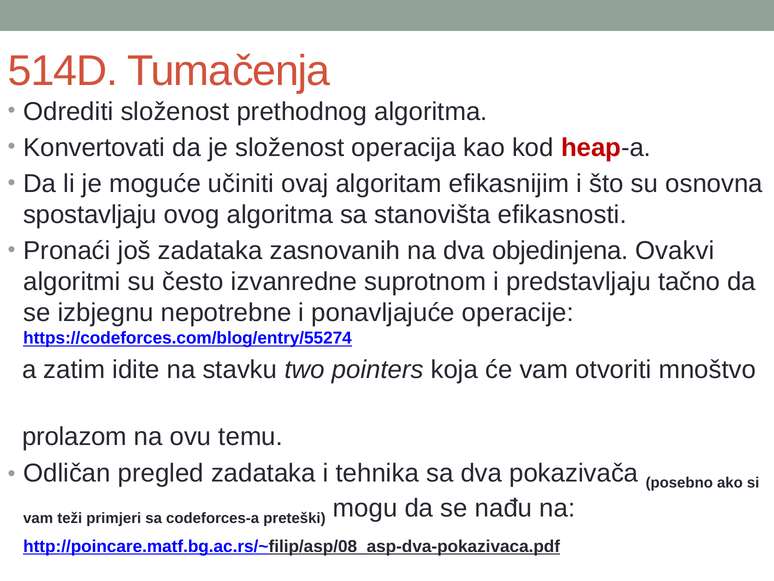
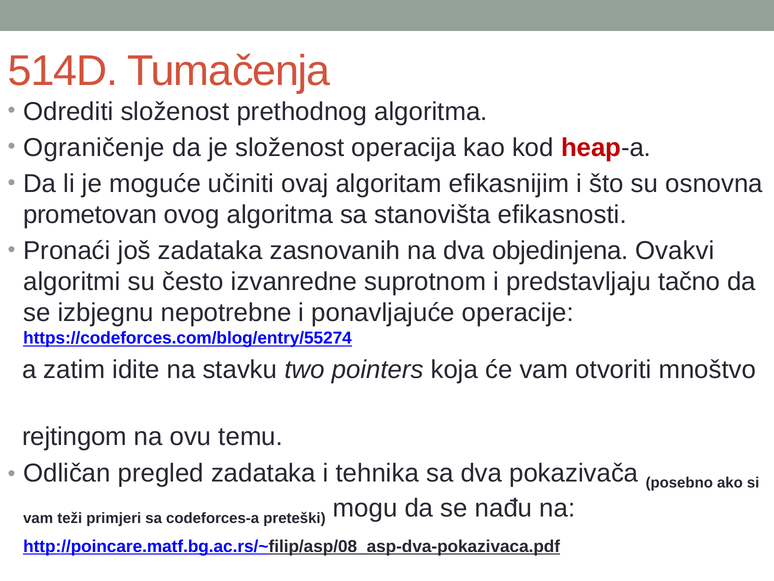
Konvertovati: Konvertovati -> Ograničenje (94, 148)
spostavljaju: spostavljaju -> prometovan (90, 215)
prolazom: prolazom -> rejtingom (74, 436)
